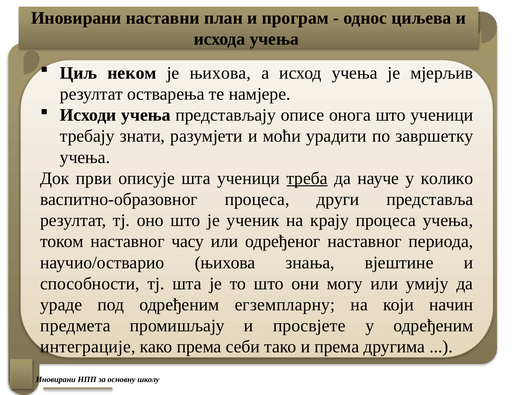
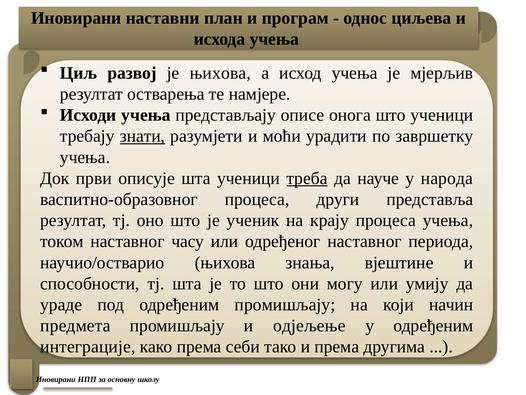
неком: неком -> развој (132, 73)
знати underline: none -> present (142, 136)
колико: колико -> народа (447, 178)
одређеним егземпларну: егземпларну -> промишљају (285, 304)
просвјете: просвјете -> одјељење (309, 325)
